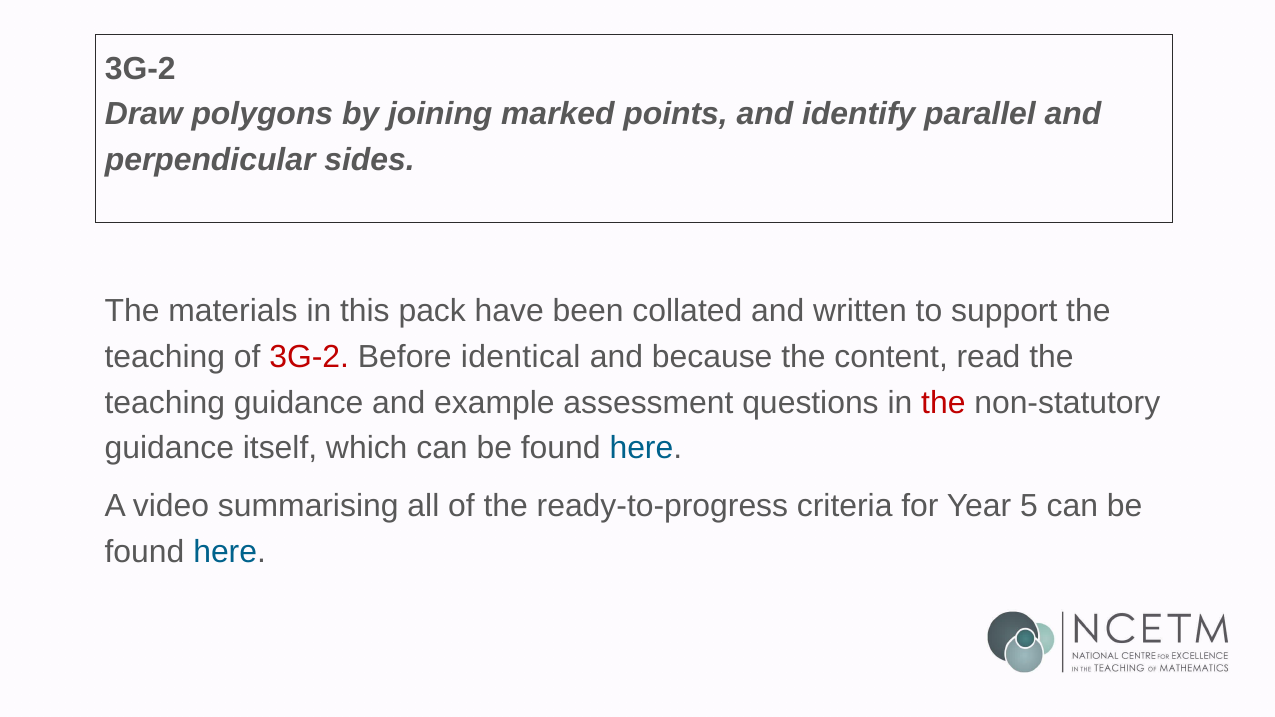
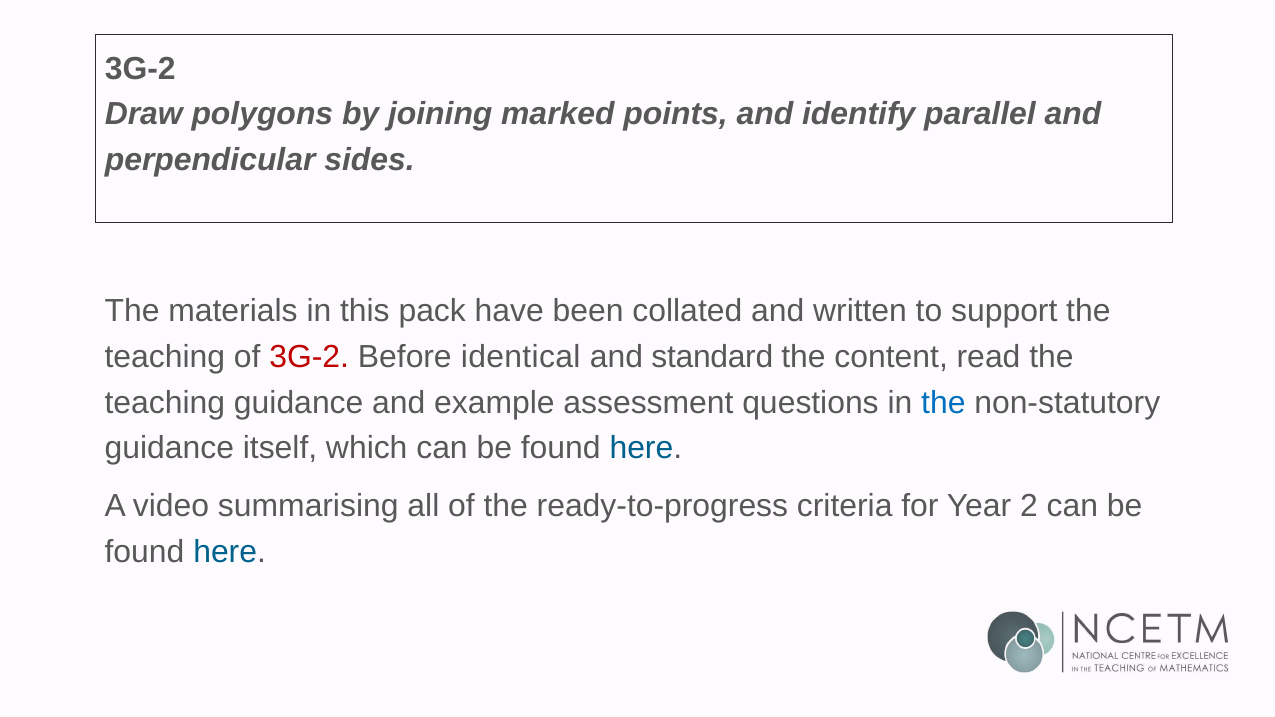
because: because -> standard (712, 357)
the colour: red -> blue (943, 403)
5: 5 -> 2 (1029, 506)
